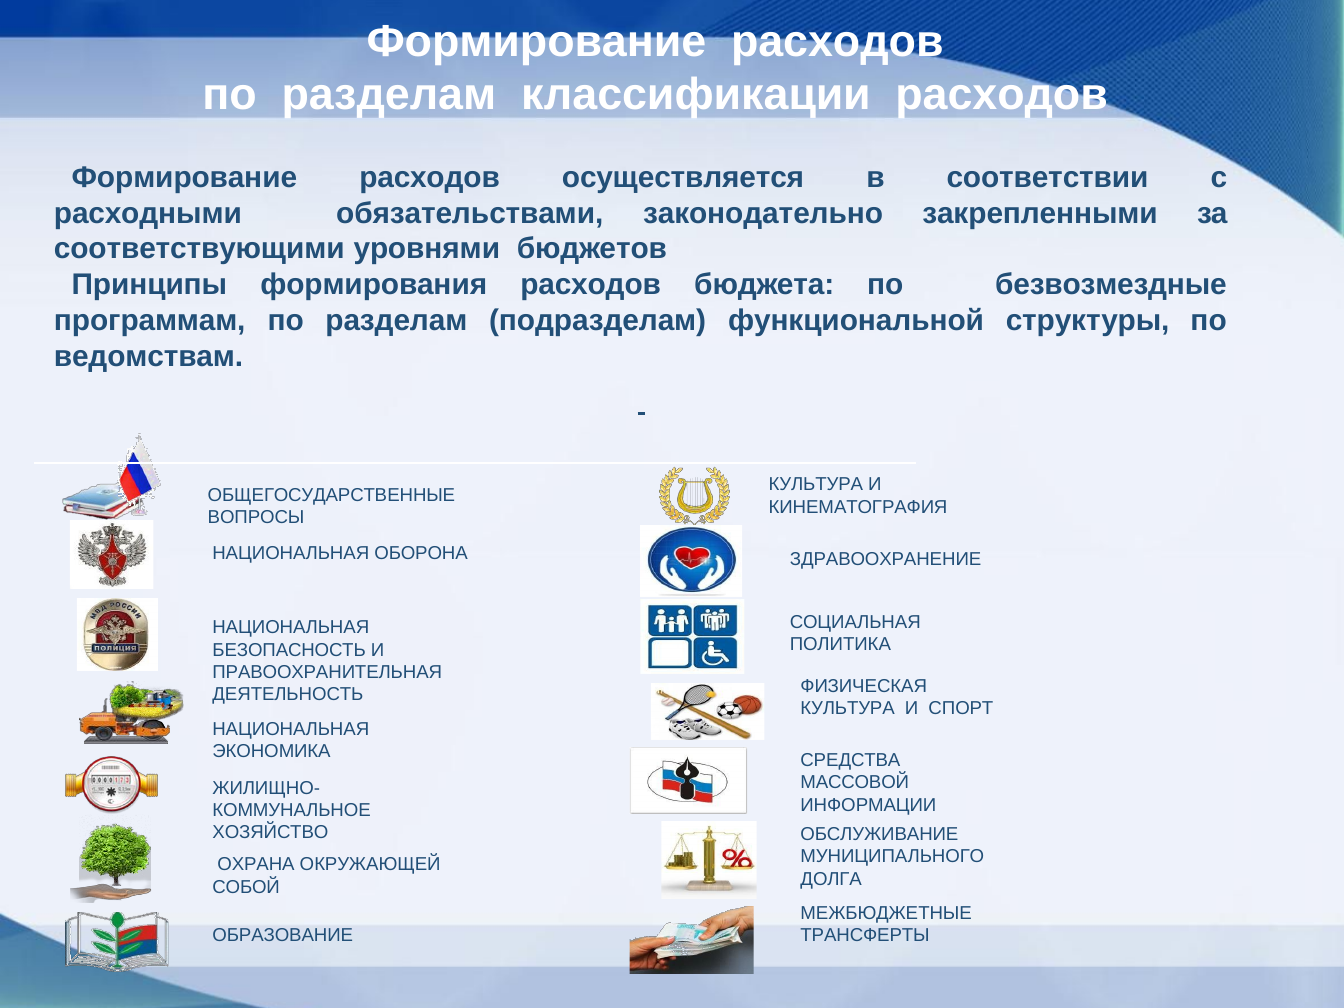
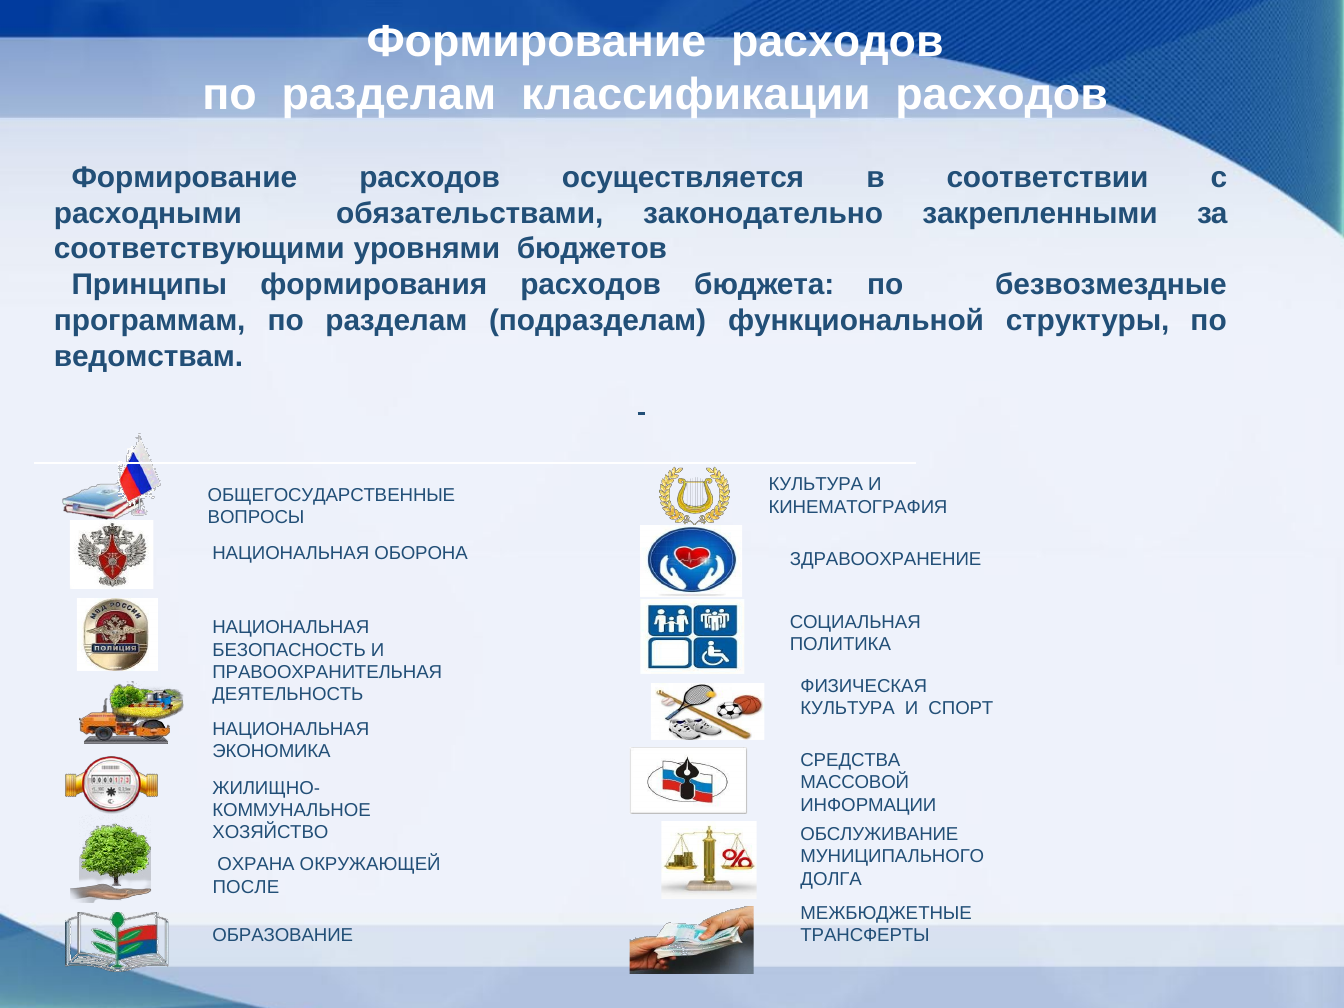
СОБОЙ: СОБОЙ -> ПОСЛЕ (246, 887)
